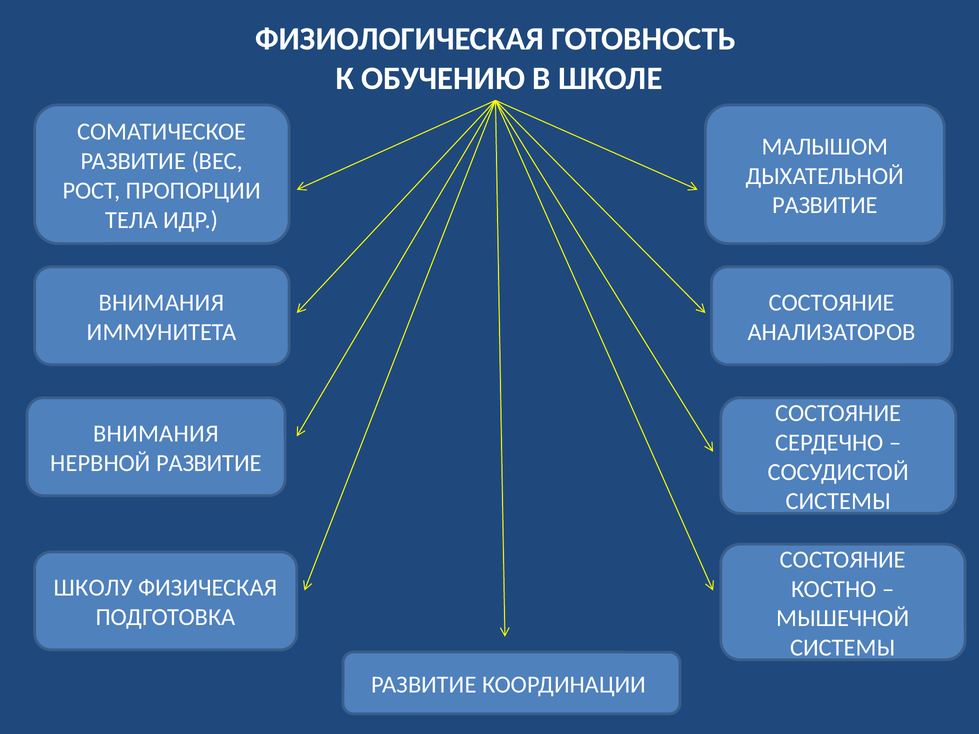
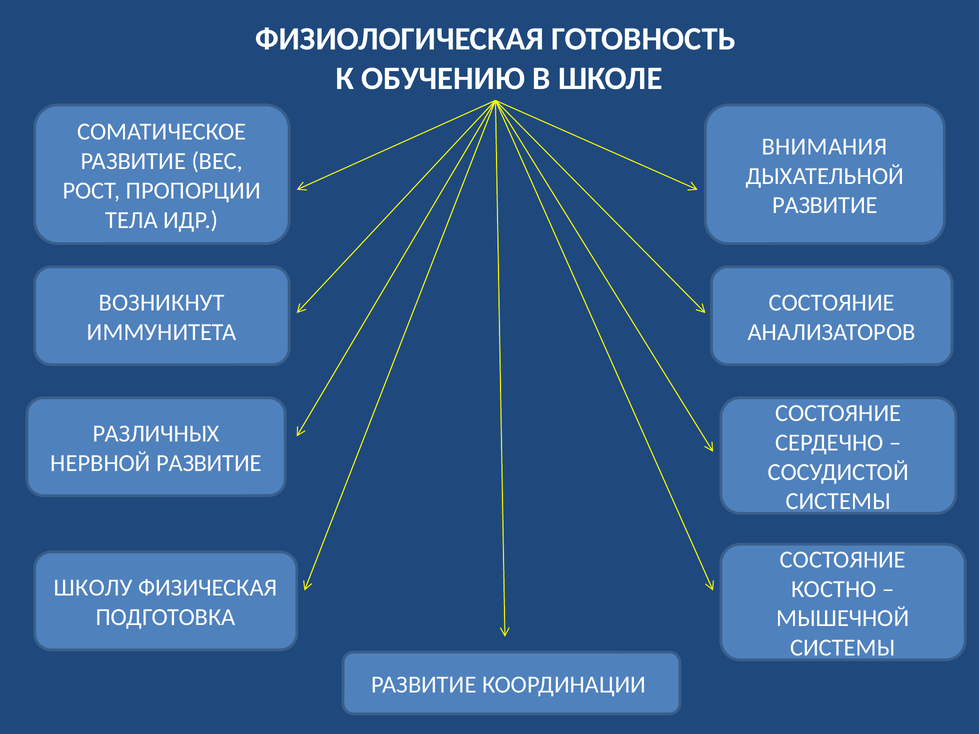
МАЛЫШОМ: МАЛЫШОМ -> ВНИМАНИЯ (825, 147)
ВНИМАНИЯ: ВНИМАНИЯ -> ВОЗНИКНУТ (162, 303)
ВНИМАНИЯ: ВНИМАНИЯ -> РАЗЛИЧНЫХ (156, 434)
